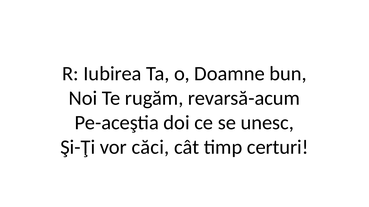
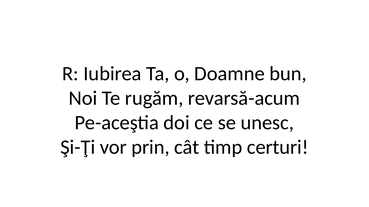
căci: căci -> prin (151, 148)
